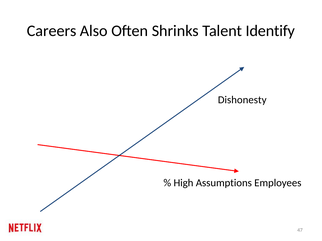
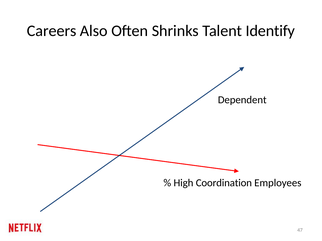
Dishonesty: Dishonesty -> Dependent (242, 100)
Assumptions: Assumptions -> Coordination (224, 183)
